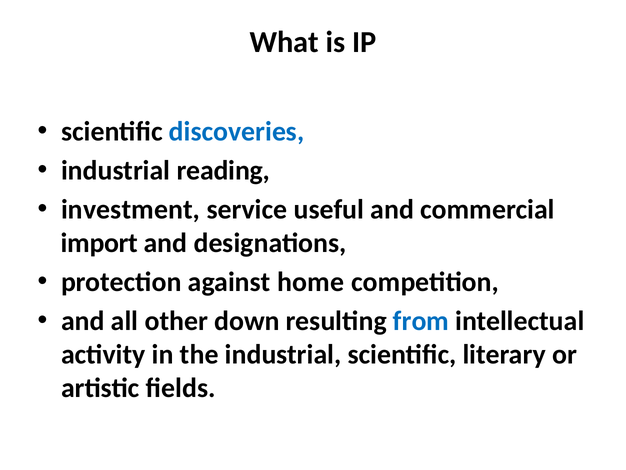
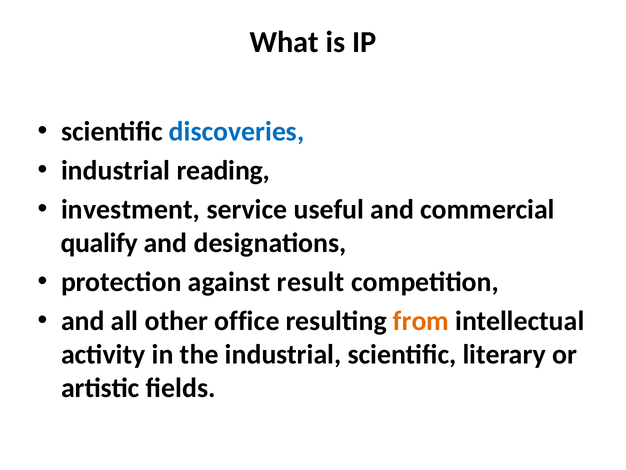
import: import -> qualify (99, 243)
home: home -> result (311, 282)
down: down -> office (247, 321)
from colour: blue -> orange (421, 321)
